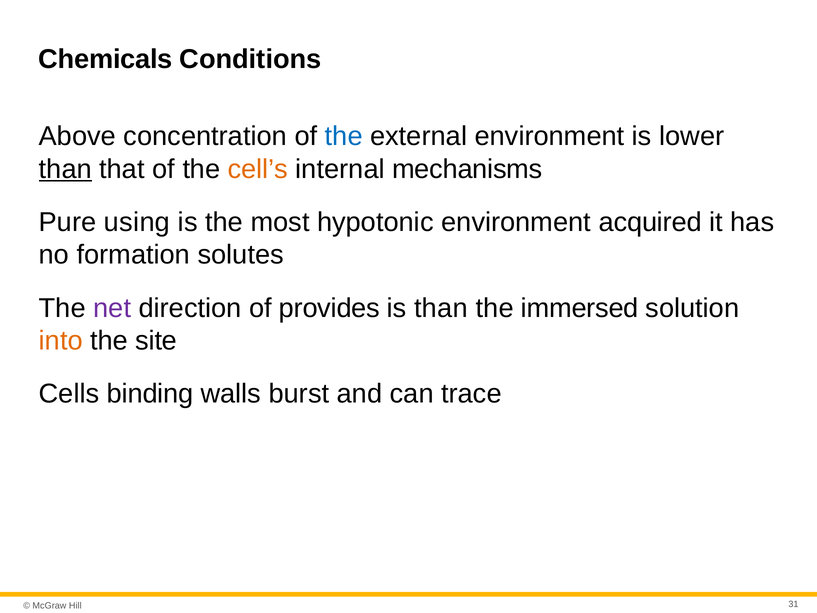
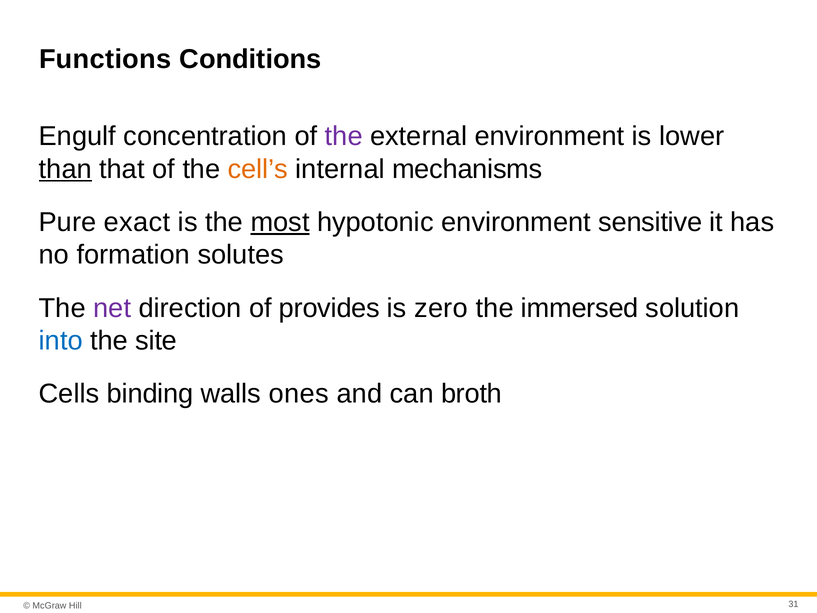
Chemicals: Chemicals -> Functions (105, 59)
Above: Above -> Engulf (77, 136)
the colour: blue -> purple (344, 136)
using: using -> exact (137, 222)
most underline: none -> present (280, 222)
acquired: acquired -> sensitive (650, 222)
is than: than -> zero (441, 308)
into colour: orange -> blue (61, 341)
burst: burst -> ones (299, 394)
trace: trace -> broth (472, 394)
